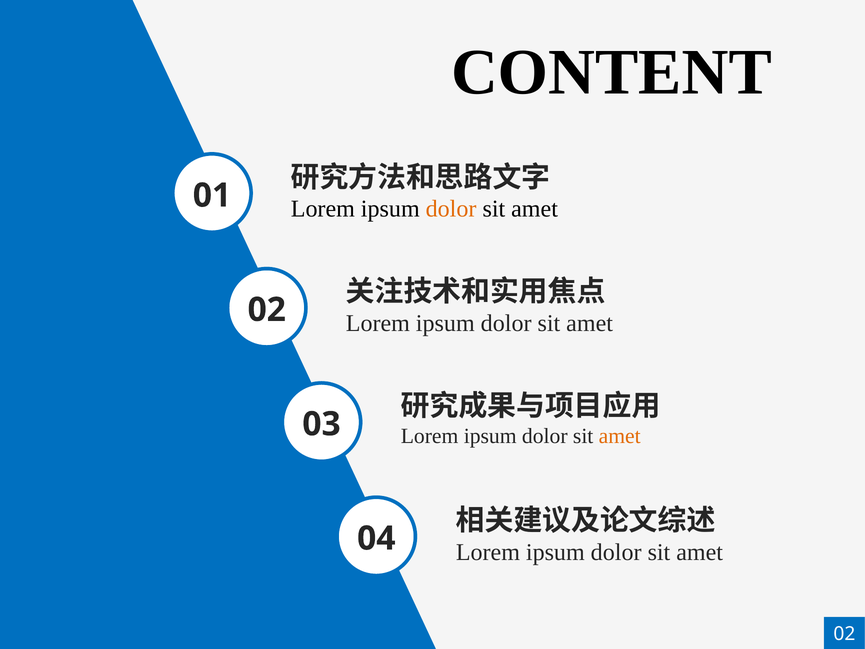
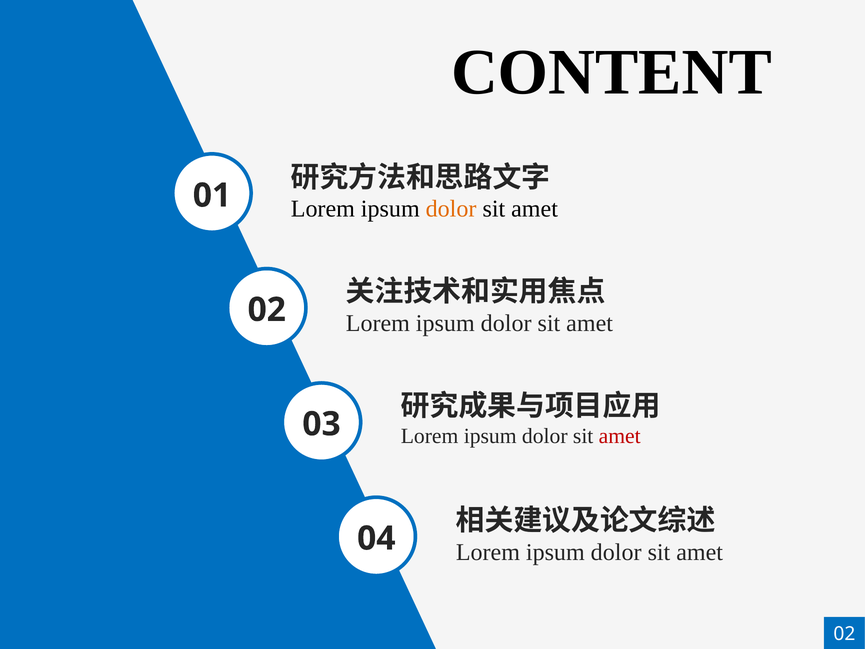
amet colour: orange -> red (620, 436)
